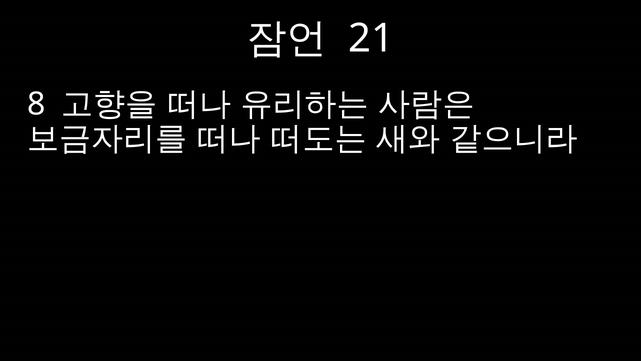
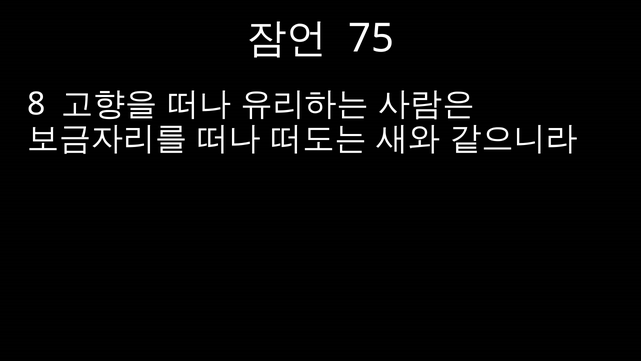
21: 21 -> 75 (371, 39)
